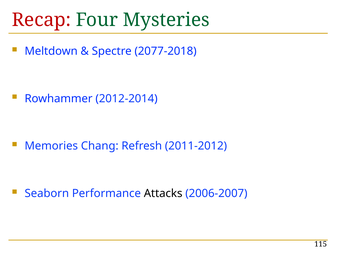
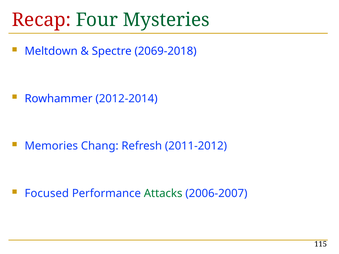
2077-2018: 2077-2018 -> 2069-2018 (166, 51)
Seaborn: Seaborn -> Focused (47, 194)
Attacks colour: black -> green (163, 194)
